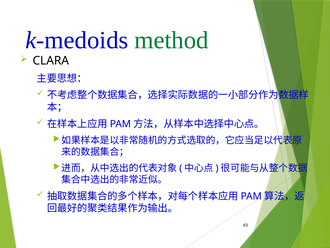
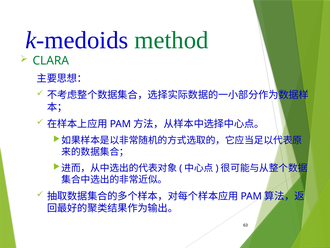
CLARA colour: black -> green (51, 61)
